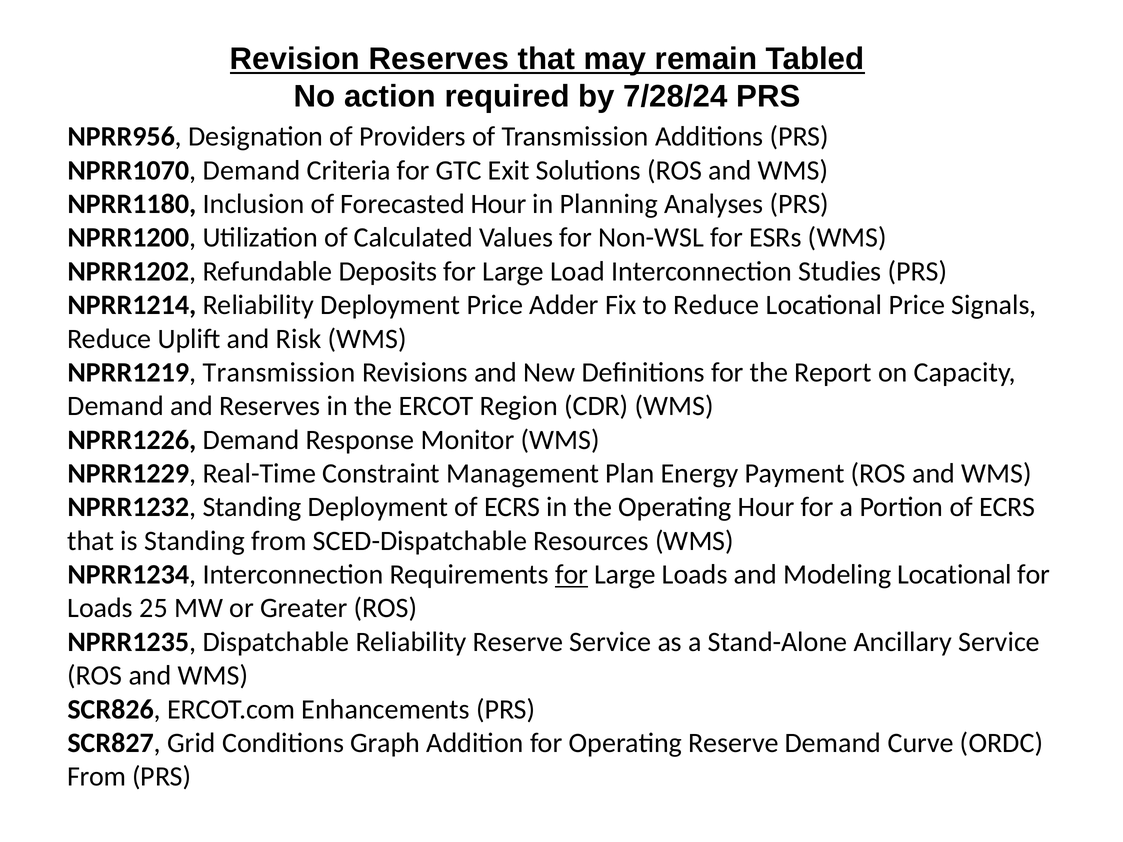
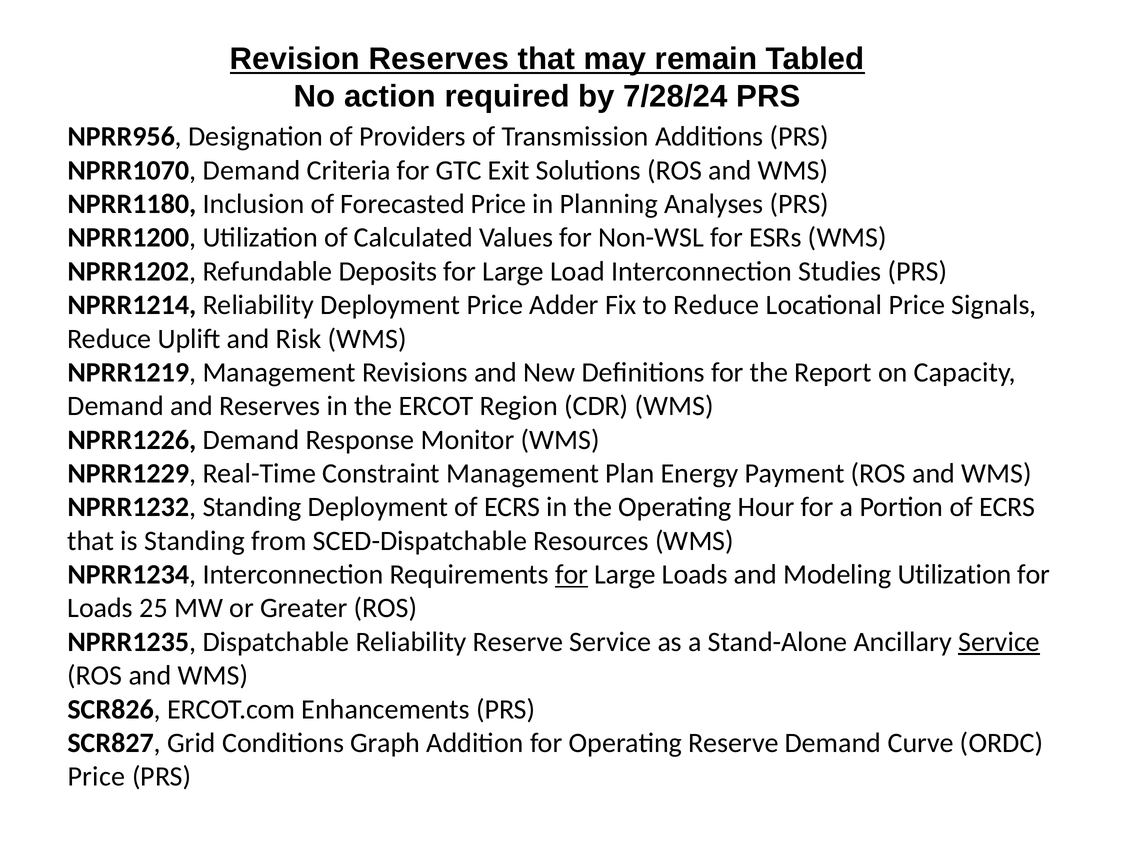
Forecasted Hour: Hour -> Price (499, 204)
NPRR1219 Transmission: Transmission -> Management (279, 373)
Modeling Locational: Locational -> Utilization (955, 575)
Service underline: none -> present (999, 642)
From: From -> Price (96, 777)
